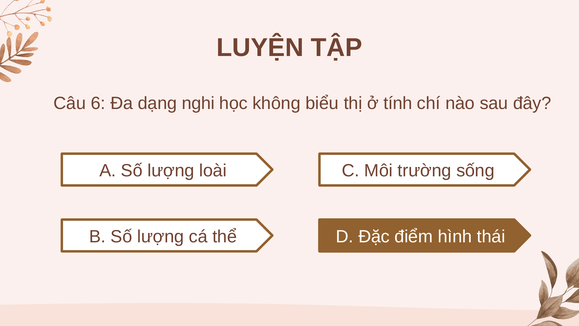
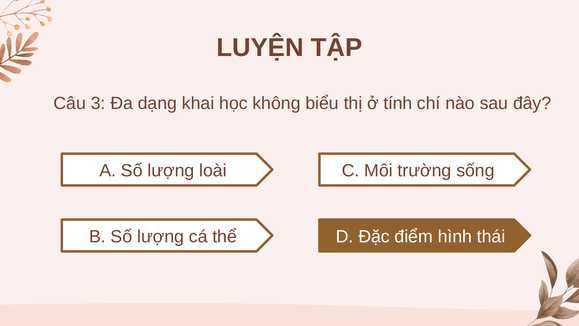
6: 6 -> 3 (98, 103)
nghi: nghi -> khai (198, 103)
